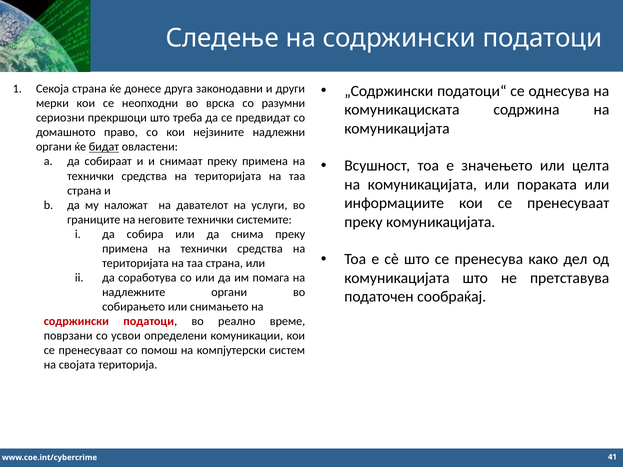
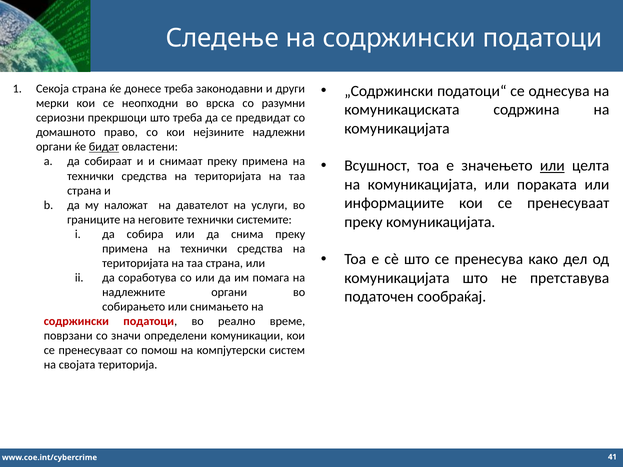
донесе друга: друга -> треба (179, 89)
или underline: none -> present (552, 166)
усвои: усвои -> значи (126, 336)
